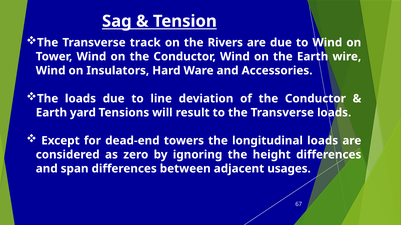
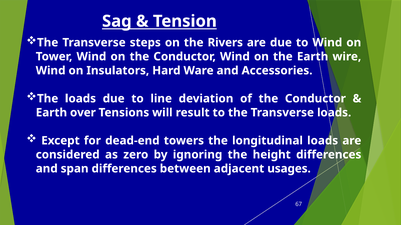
track: track -> steps (145, 43)
yard: yard -> over (83, 113)
